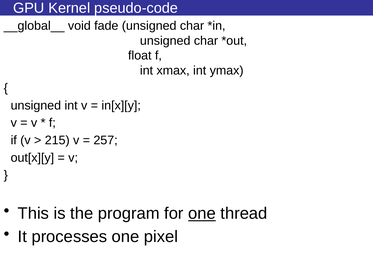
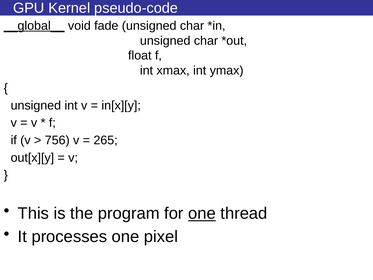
__global__ underline: none -> present (34, 26)
215: 215 -> 756 (57, 140)
257: 257 -> 265 (106, 140)
